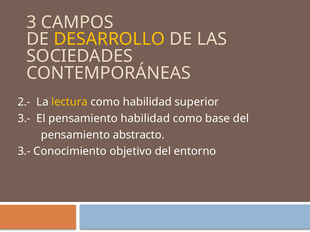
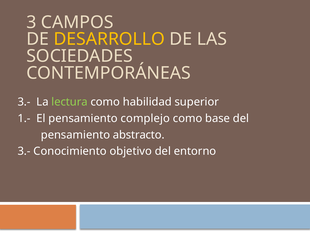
2.-: 2.- -> 3.- (24, 102)
lectura colour: yellow -> light green (70, 102)
3.-: 3.- -> 1.- (24, 119)
pensamiento habilidad: habilidad -> complejo (145, 119)
